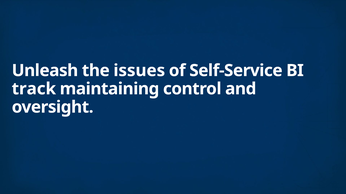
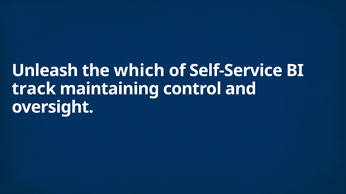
issues: issues -> which (139, 71)
